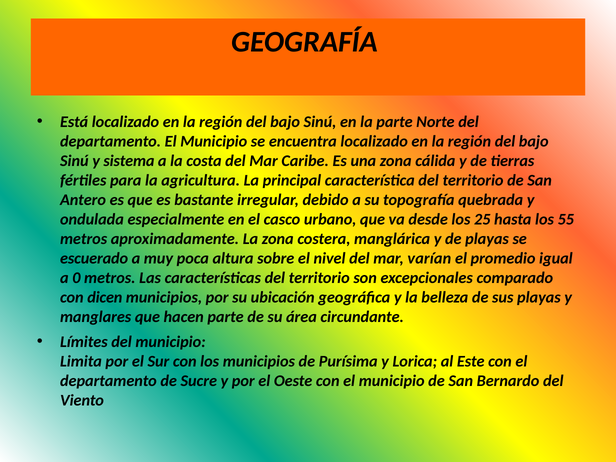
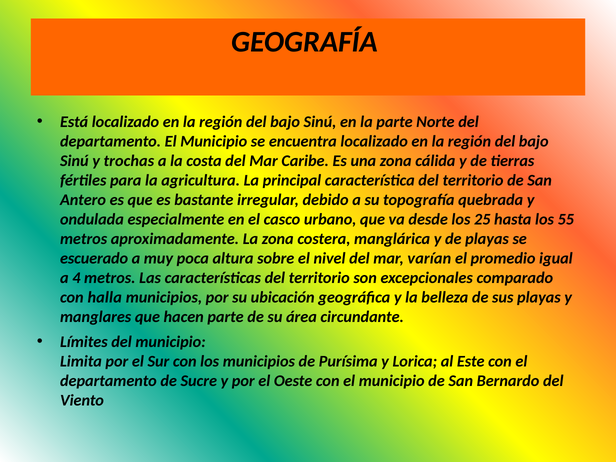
sistema: sistema -> trochas (129, 161)
0: 0 -> 4 (76, 278)
dicen: dicen -> halla (105, 297)
